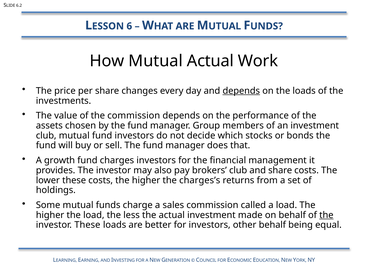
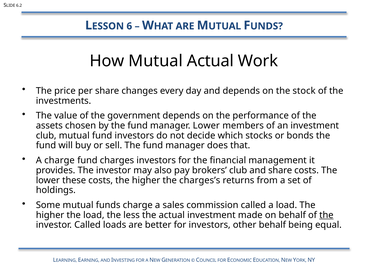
depends underline: present -> none (241, 91)
the loads: loads -> stock (304, 91)
the commission: commission -> government (134, 116)
manager Group: Group -> Lower (206, 126)
A growth: growth -> charge (59, 160)
investor These: These -> Called (87, 225)
